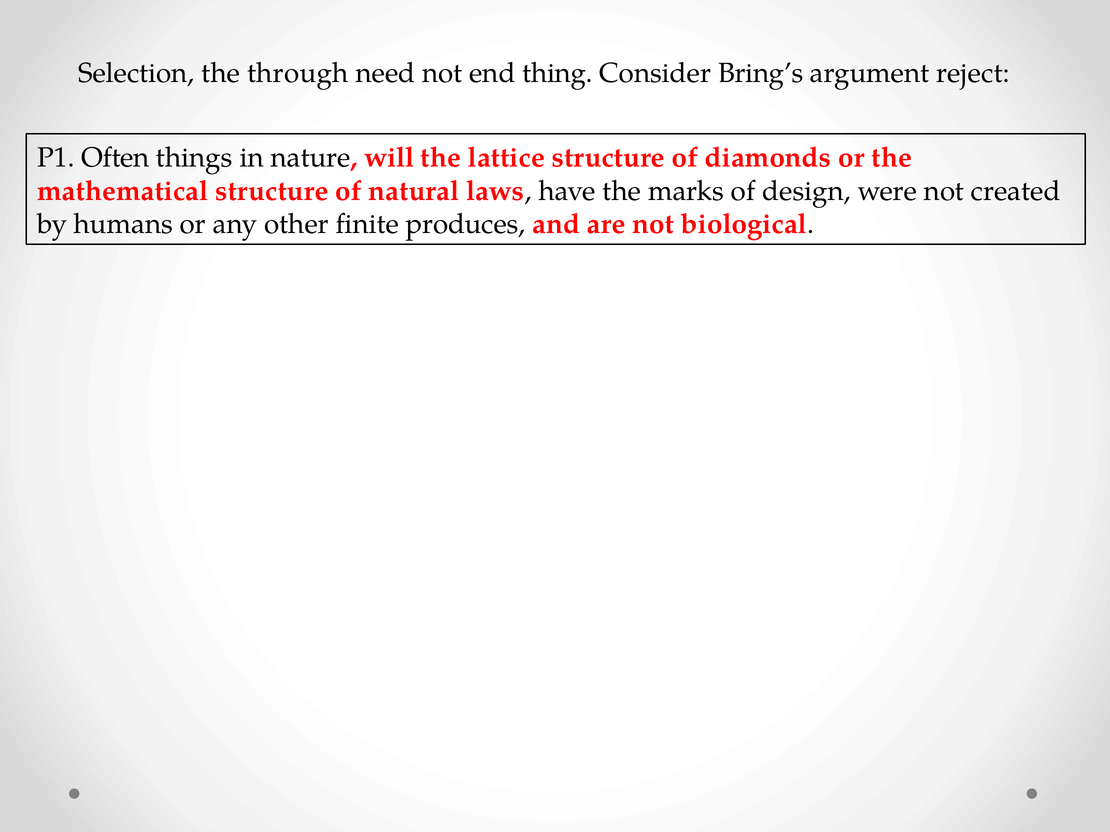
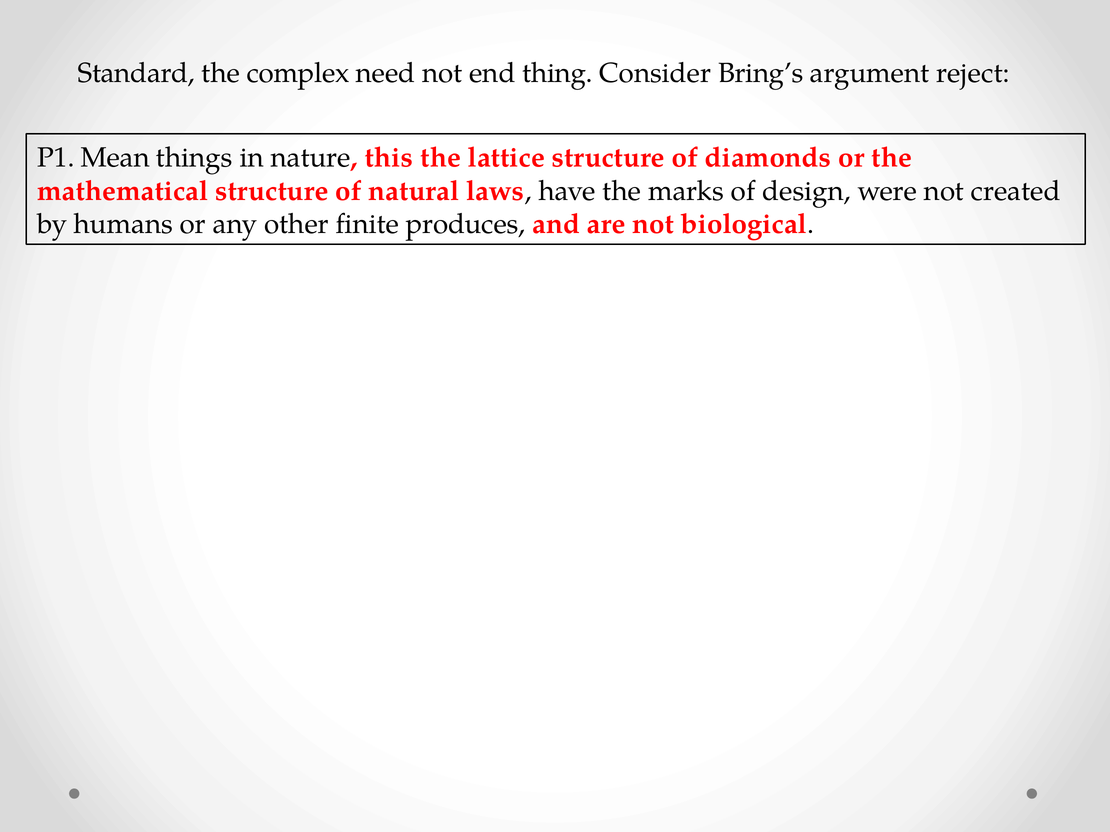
Selection: Selection -> Standard (136, 73)
through: through -> complex (298, 73)
Often: Often -> Mean (115, 158)
will: will -> this (389, 158)
